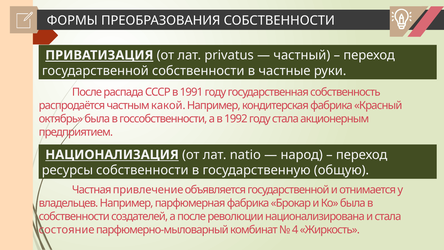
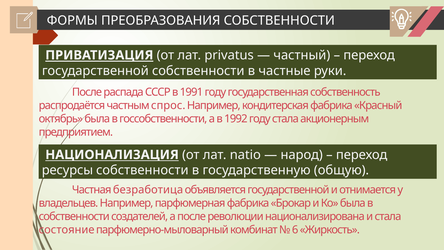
какой: какой -> спрос (168, 105)
привлечение: привлечение -> безработица (148, 190)
4: 4 -> 6 (295, 230)
